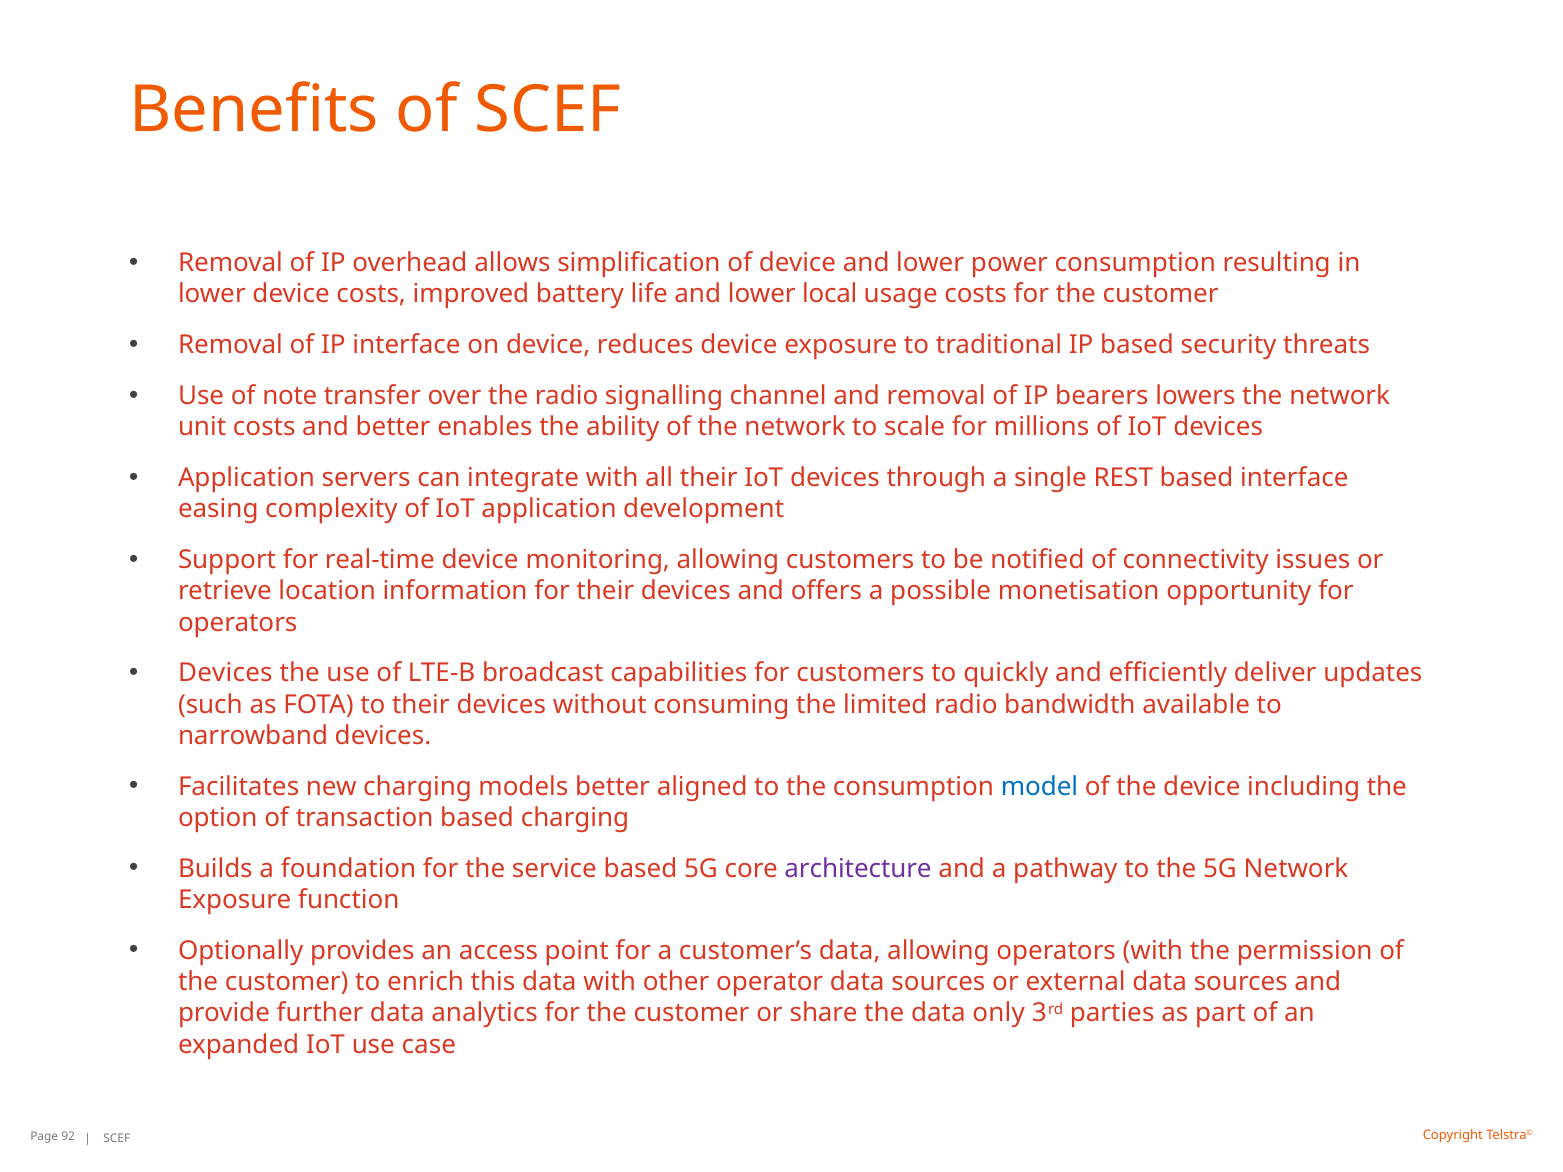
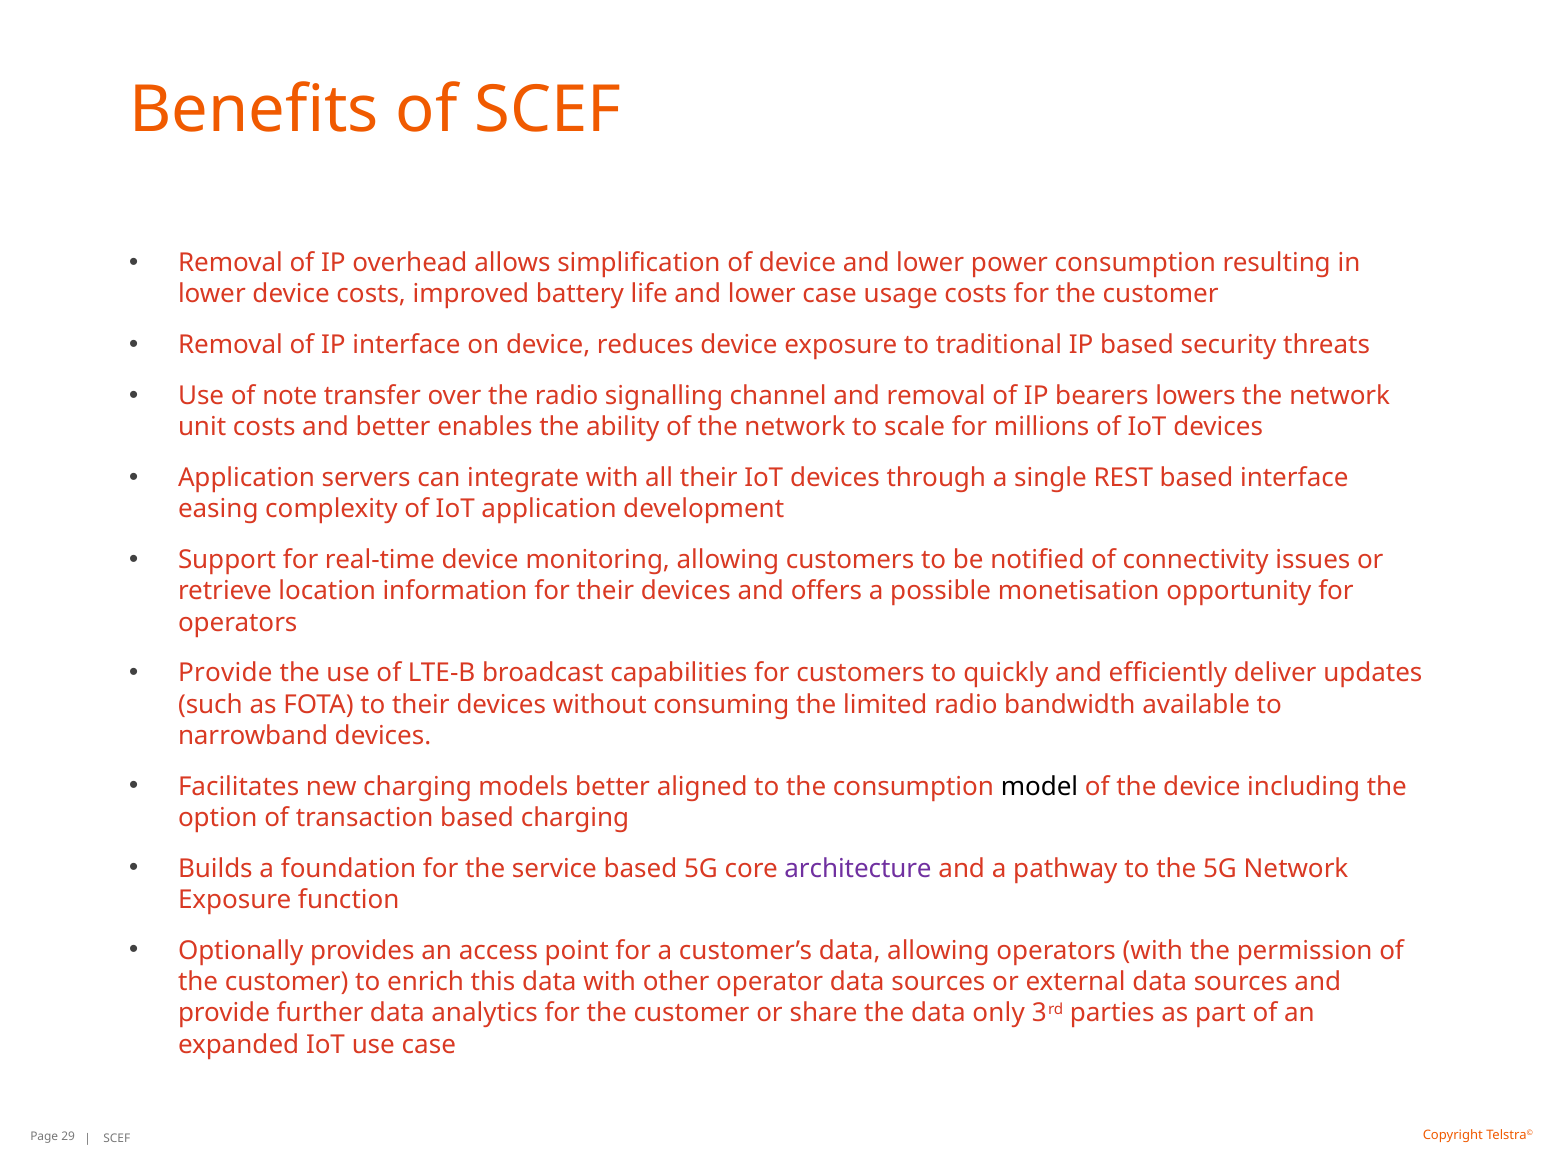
lower local: local -> case (830, 294)
Devices: Devices -> Provide (225, 673)
model colour: blue -> black (1039, 787)
92: 92 -> 29 (68, 1137)
